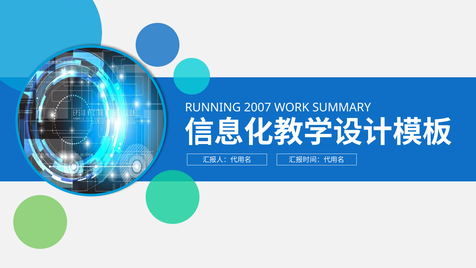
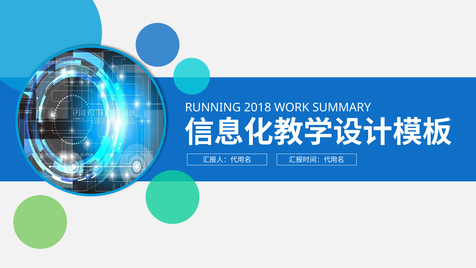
2007: 2007 -> 2018 (258, 107)
